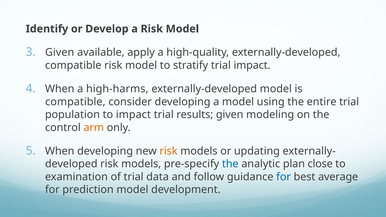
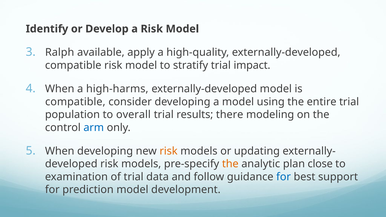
Given: Given -> Ralph (60, 52)
to impact: impact -> overall (133, 115)
results given: given -> there (230, 115)
arm colour: orange -> blue (94, 128)
the colour: blue -> orange (230, 164)
average: average -> support (338, 177)
